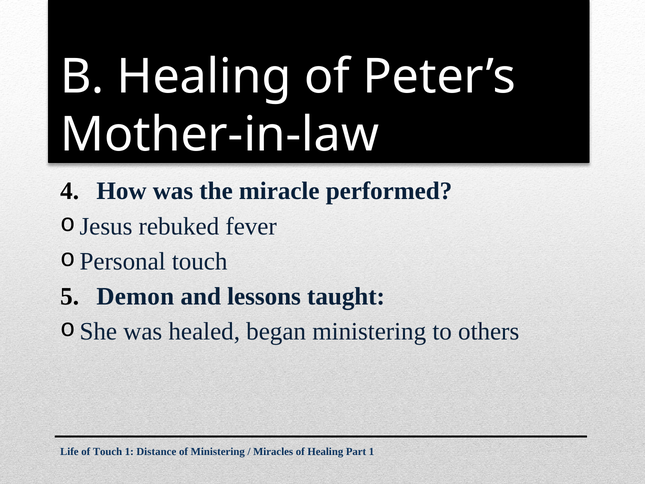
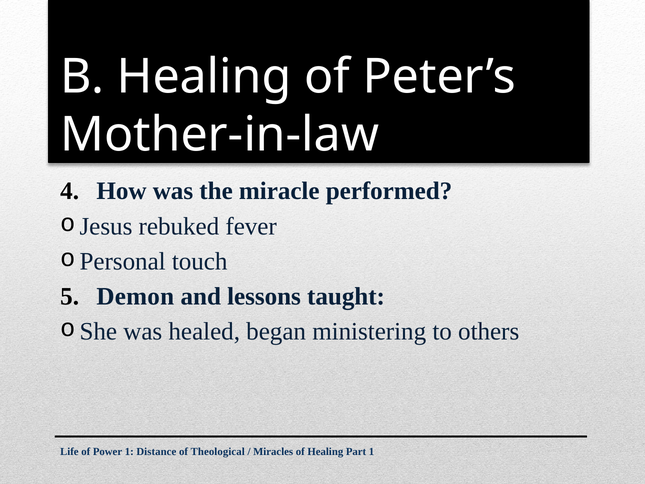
of Touch: Touch -> Power (108, 452)
of Ministering: Ministering -> Theological (218, 452)
